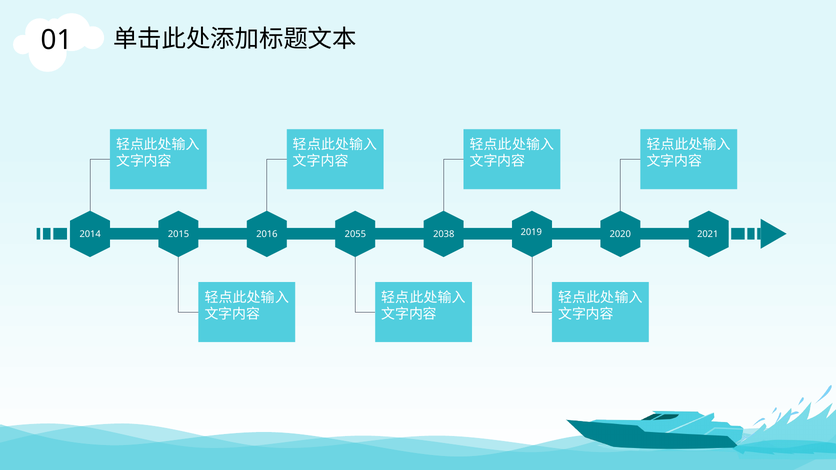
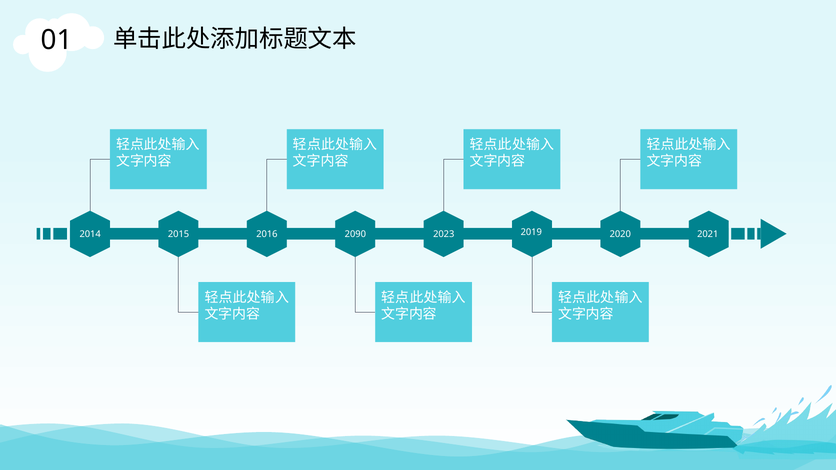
2055: 2055 -> 2090 (355, 234)
2038: 2038 -> 2023 (444, 234)
